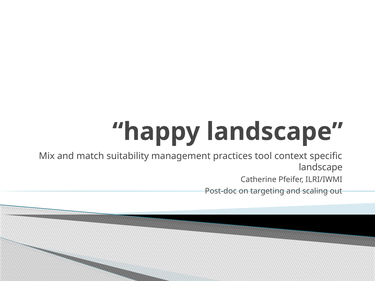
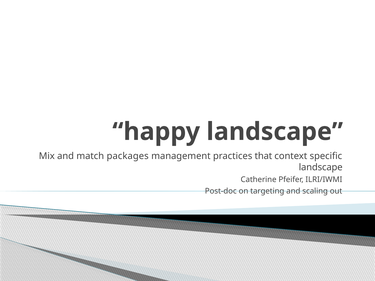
suitability: suitability -> packages (128, 156)
tool: tool -> that (263, 156)
